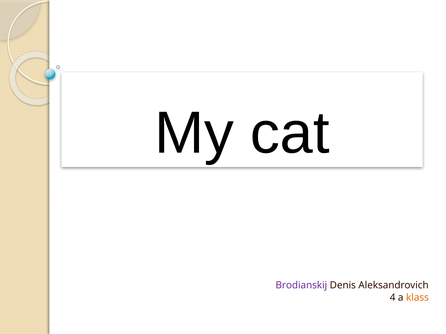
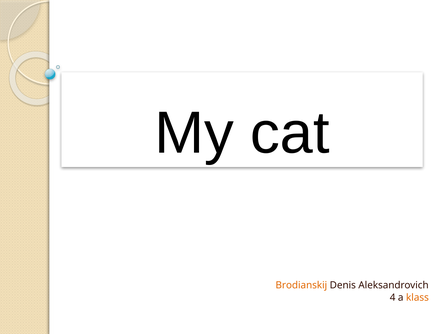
Brodianskij colour: purple -> orange (301, 286)
